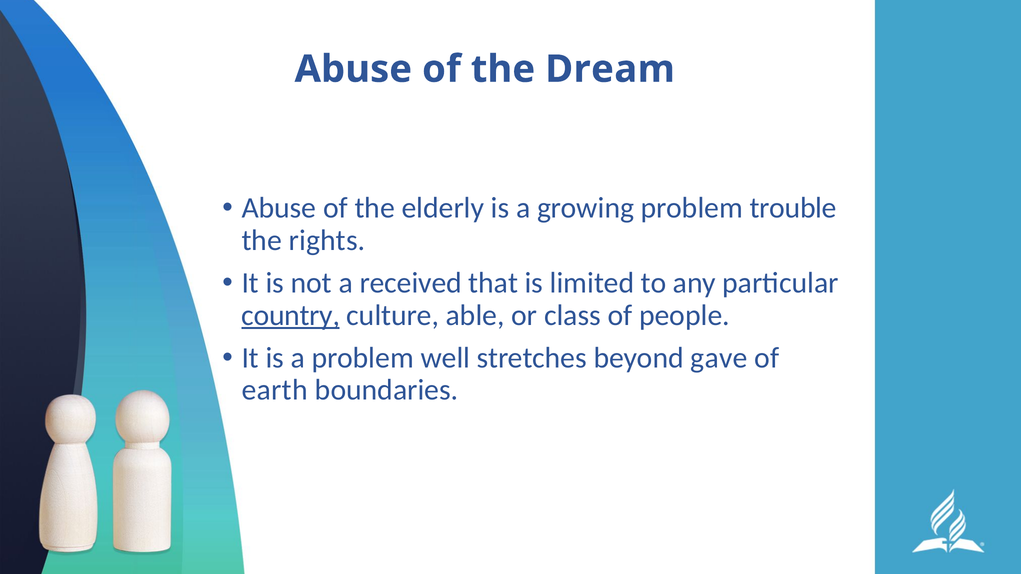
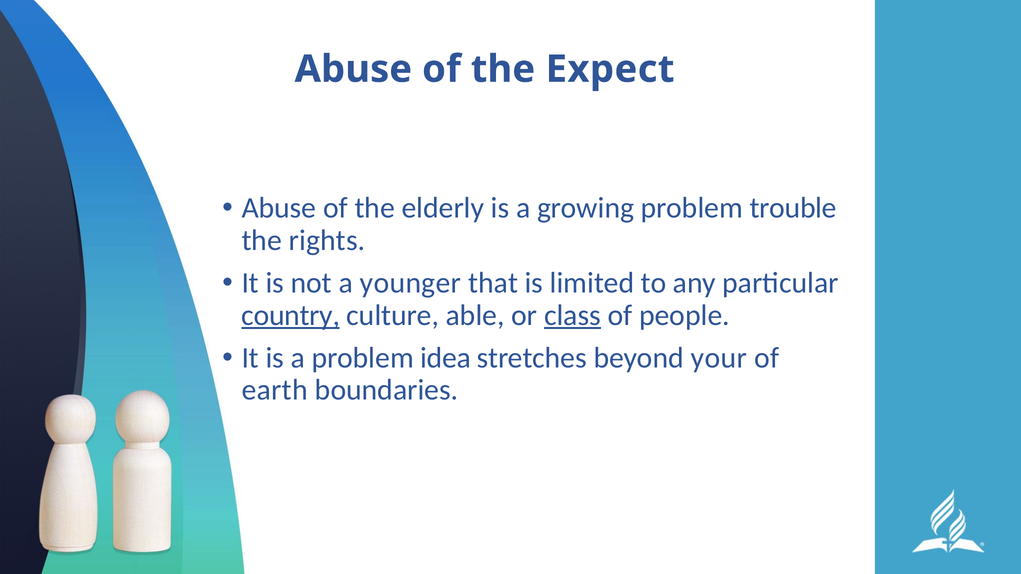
Dream: Dream -> Expect (610, 69)
received: received -> younger (411, 283)
class underline: none -> present (572, 315)
well: well -> idea (445, 358)
gave: gave -> your (719, 358)
